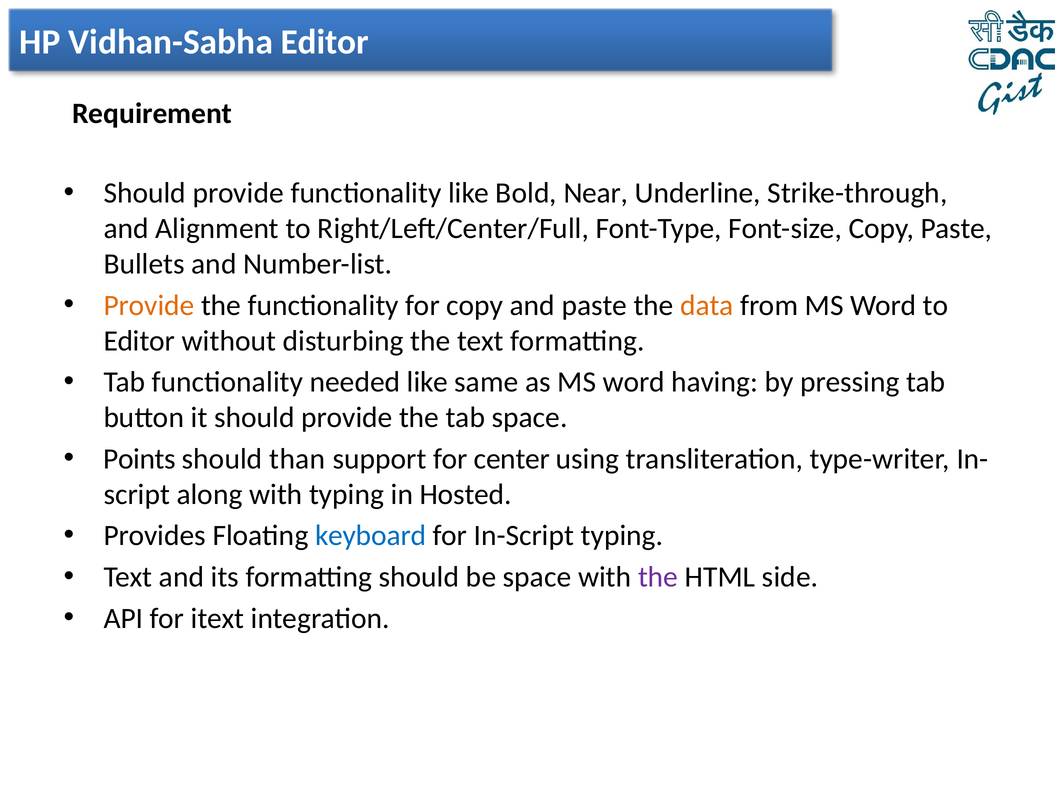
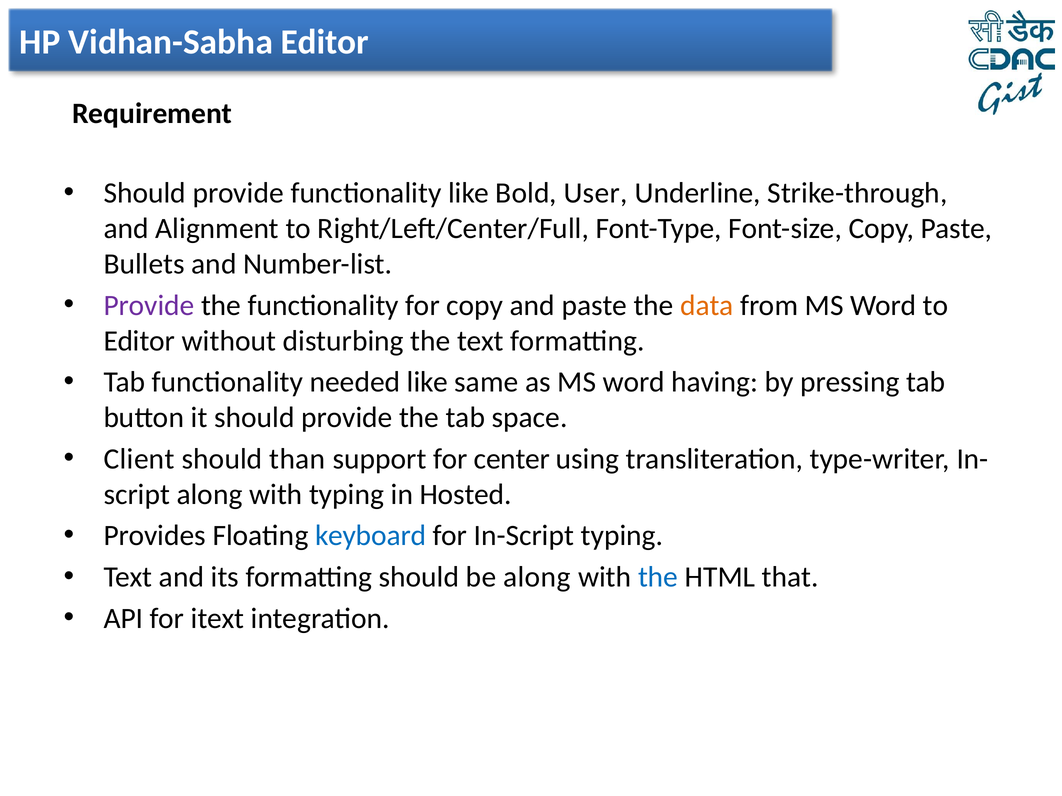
Near: Near -> User (596, 193)
Provide colour: orange -> purple (149, 306)
Points: Points -> Client (139, 459)
be space: space -> along (537, 577)
the colour: purple -> blue (658, 577)
side: side -> that (790, 577)
